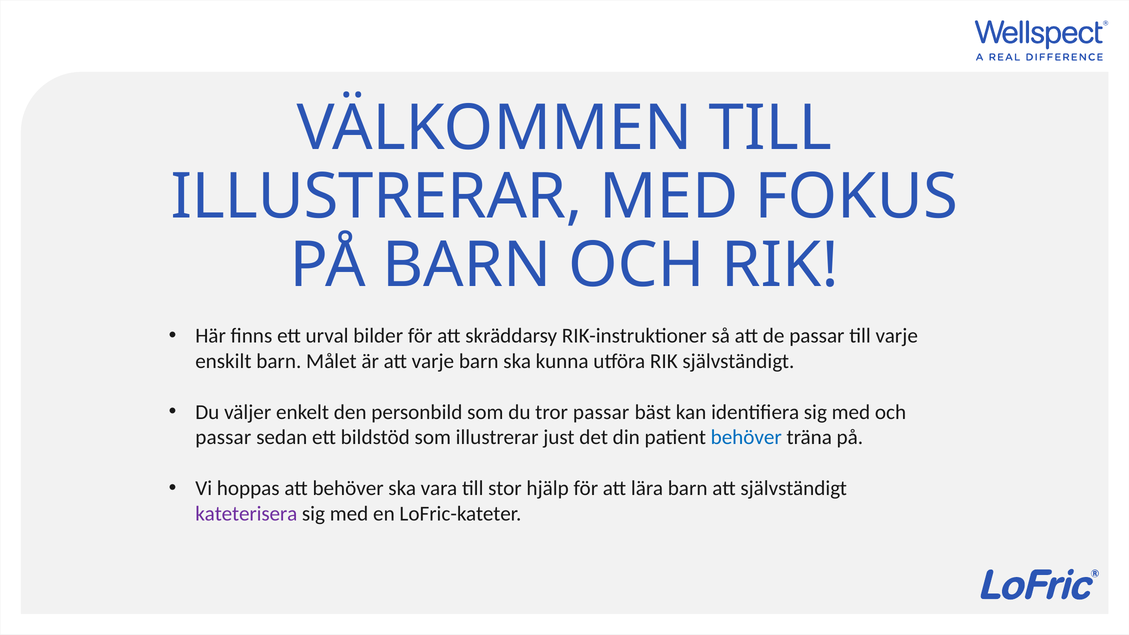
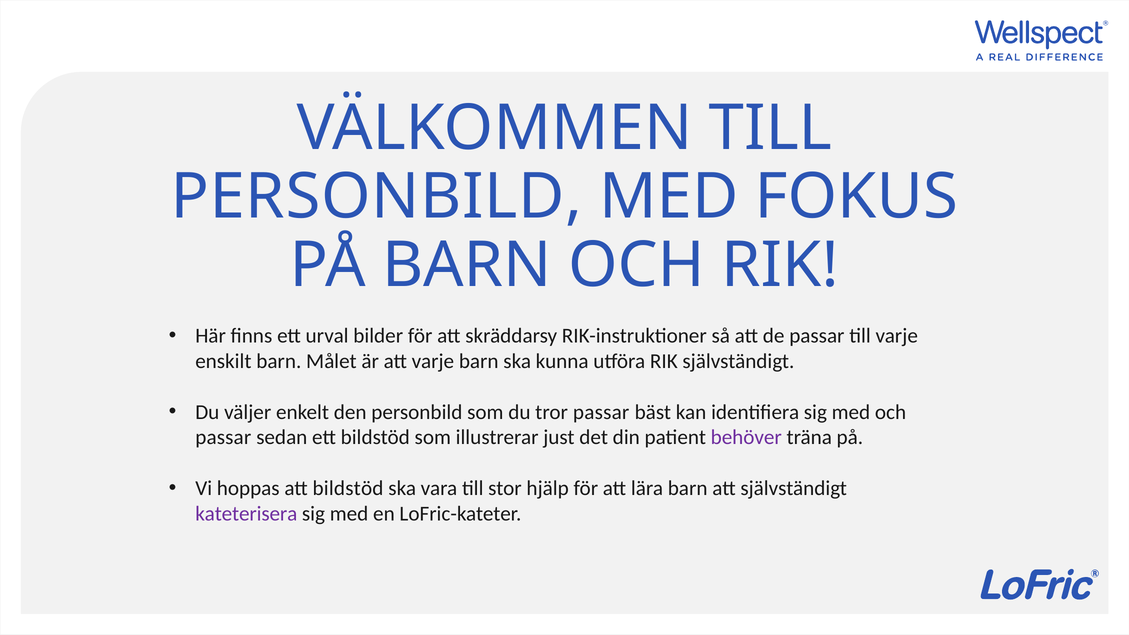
ILLUSTRERAR: ILLUSTRERAR -> PERSONBILD (376, 197)
behöver colour: blue -> purple (746, 437)
att behöver: behöver -> bildstöd (348, 488)
